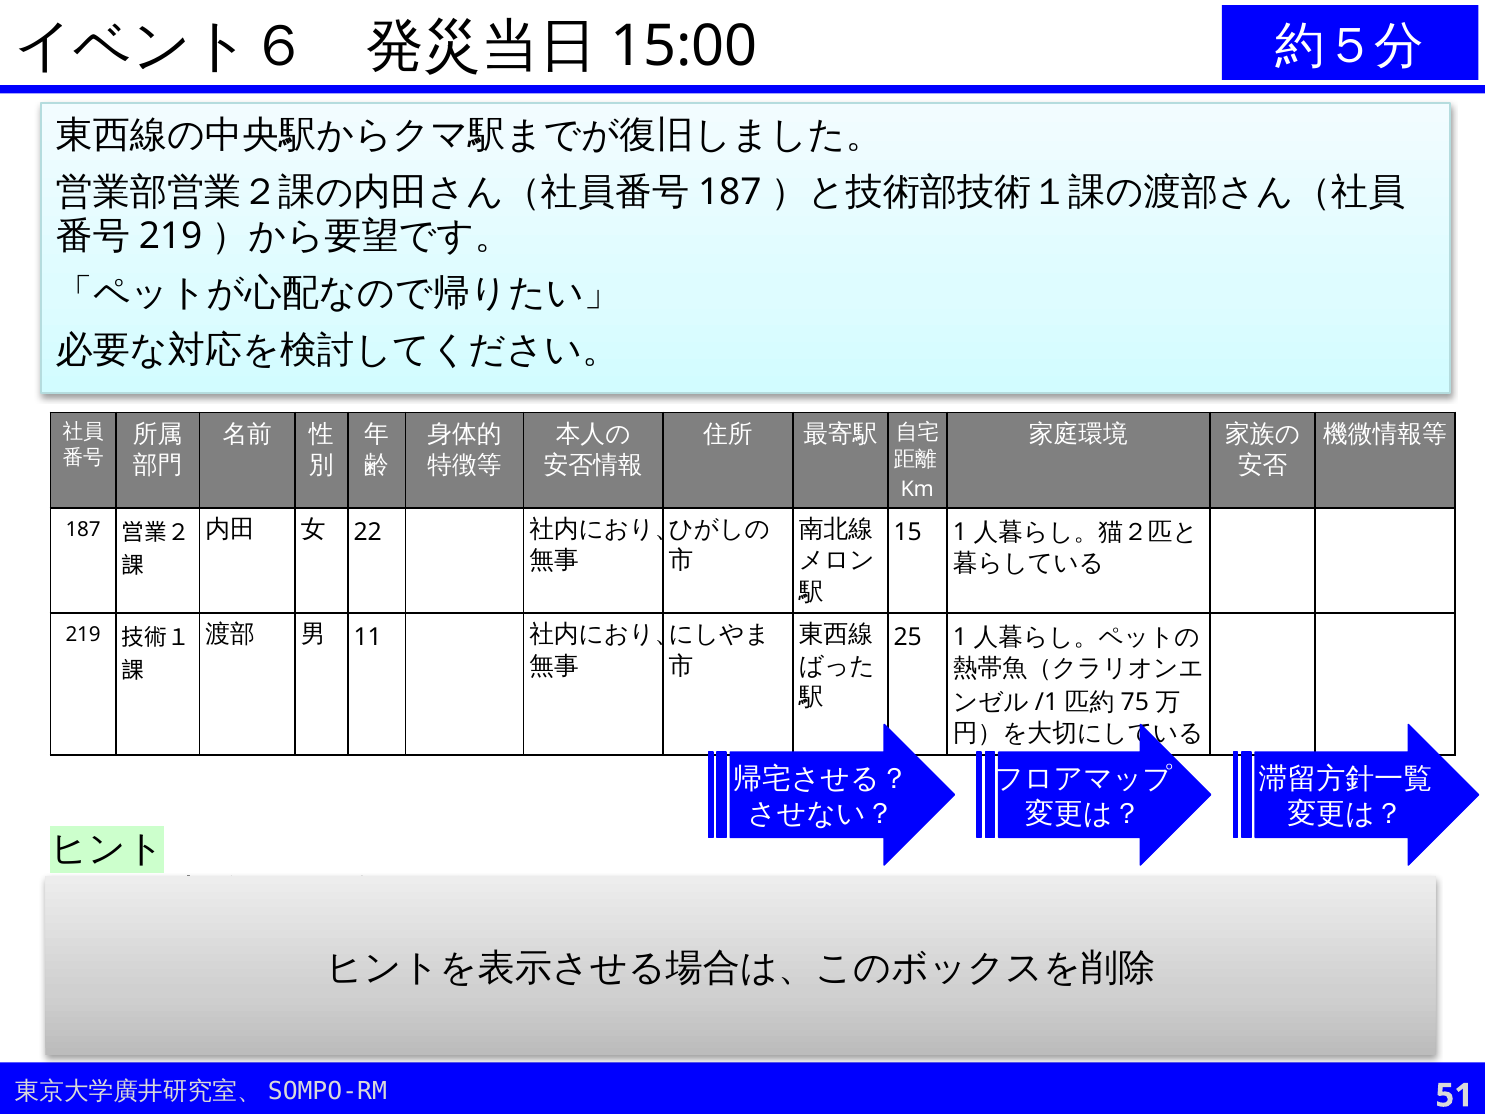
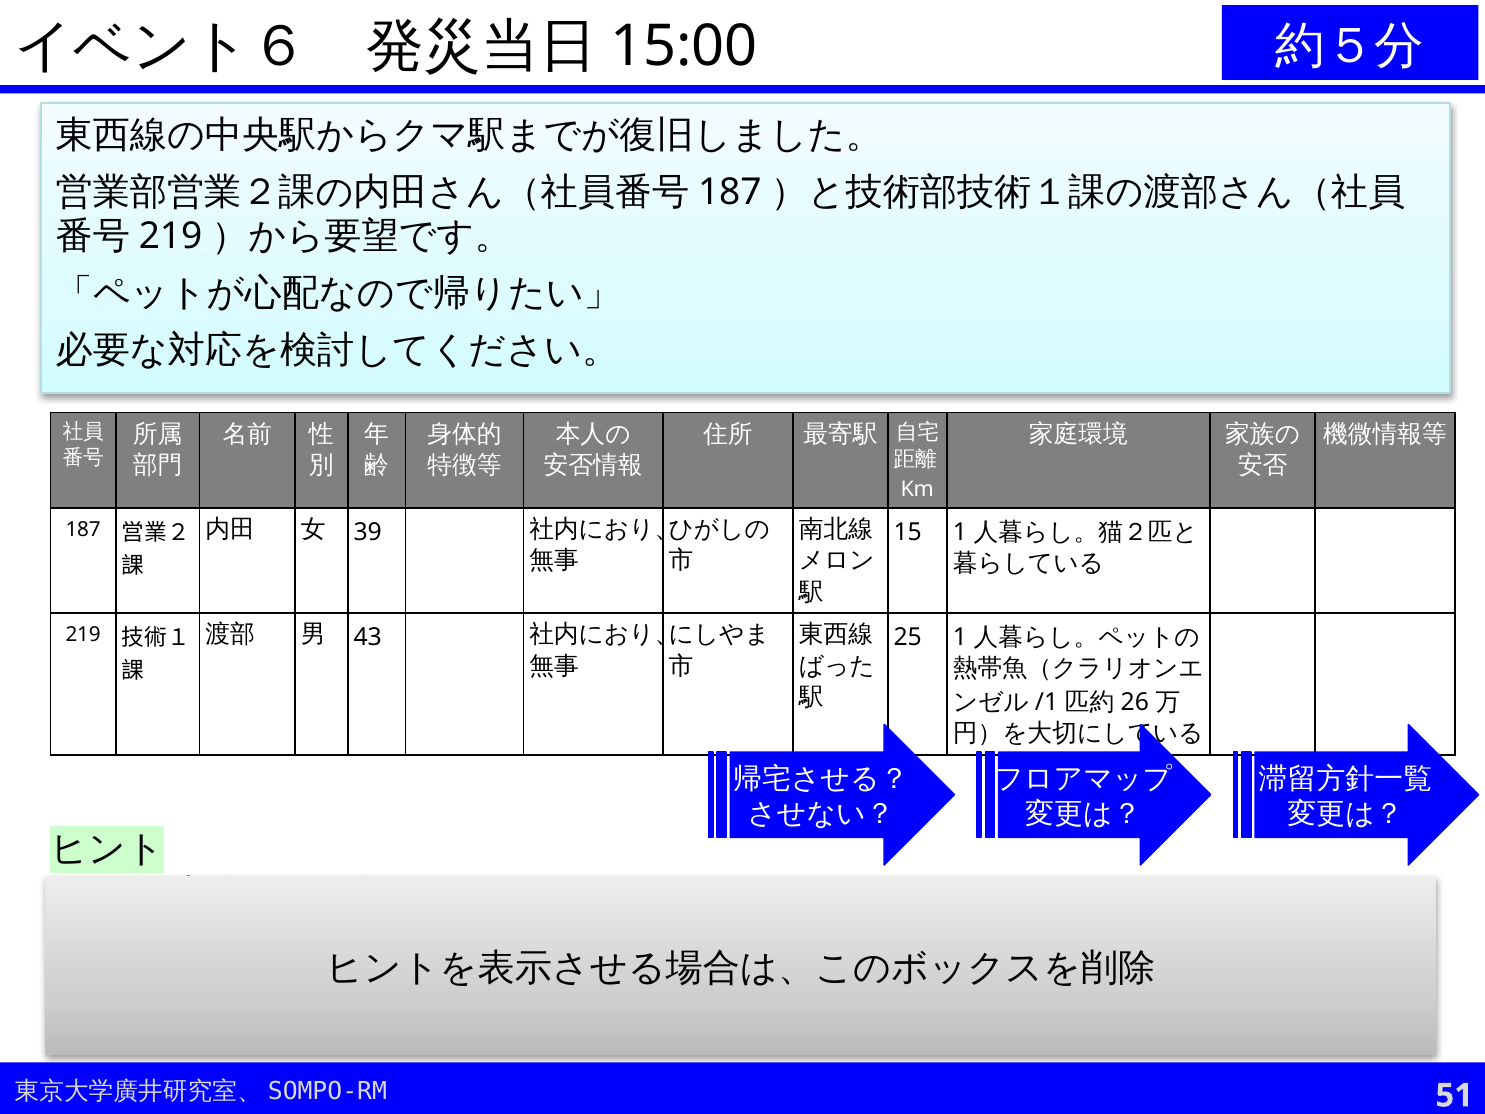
22: 22 -> 39 (368, 532)
11: 11 -> 43 (368, 637)
75: 75 -> 26 (1135, 702)
